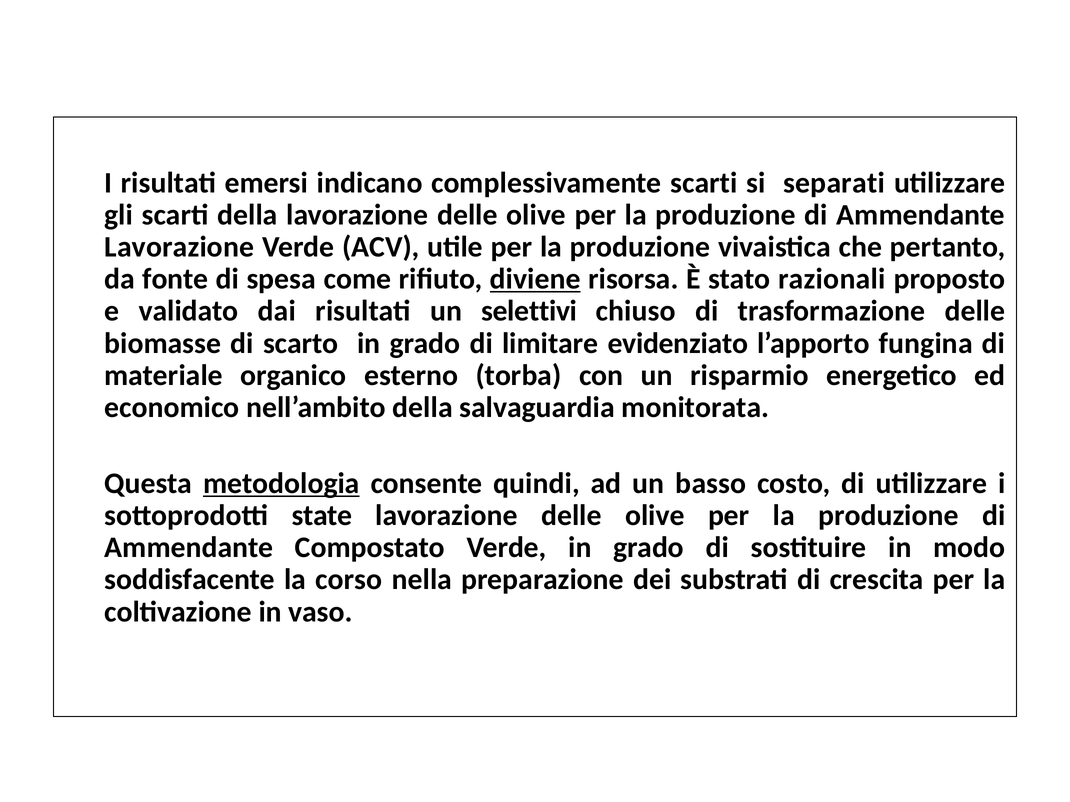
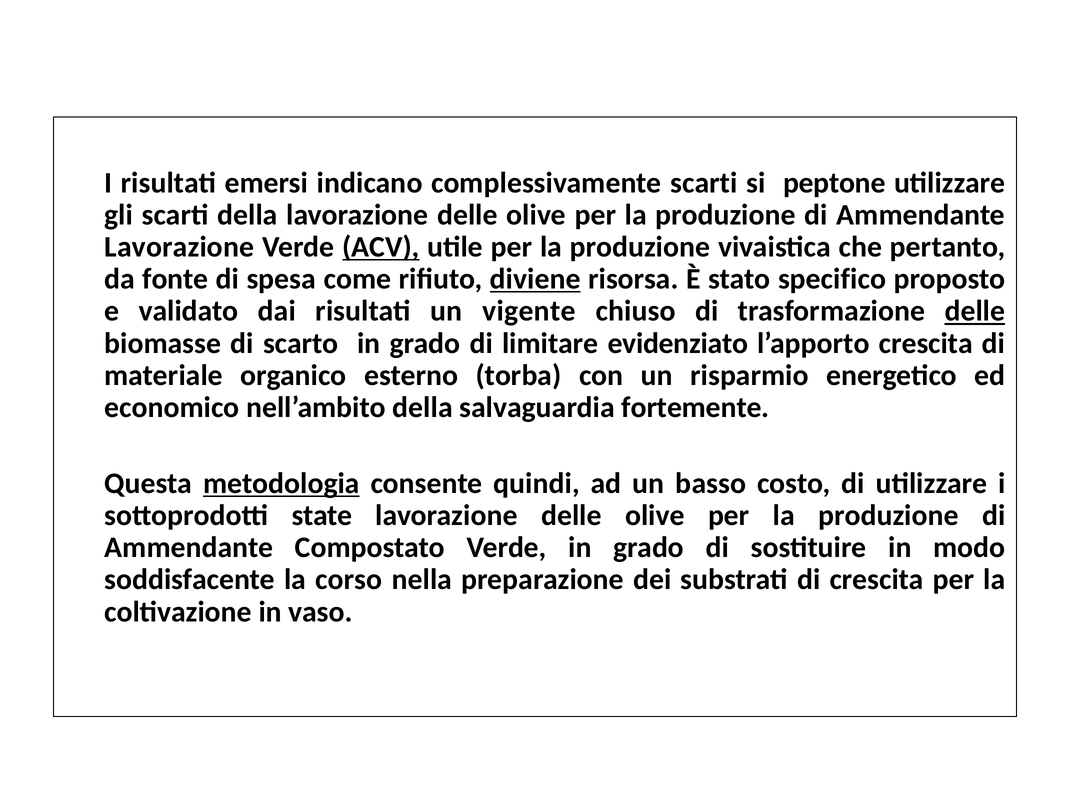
separati: separati -> peptone (834, 183)
ACV underline: none -> present (381, 247)
razionali: razionali -> specifico (832, 279)
selettivi: selettivi -> vigente (529, 311)
delle underline: none -> present (975, 311)
l’apporto fungina: fungina -> crescita (926, 343)
monitorata: monitorata -> fortemente (695, 408)
